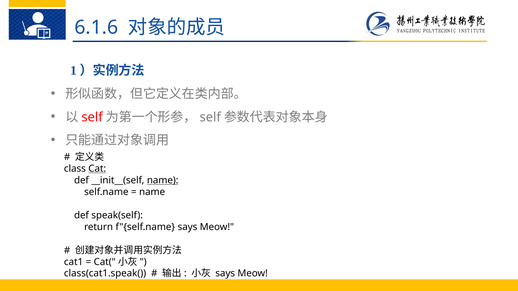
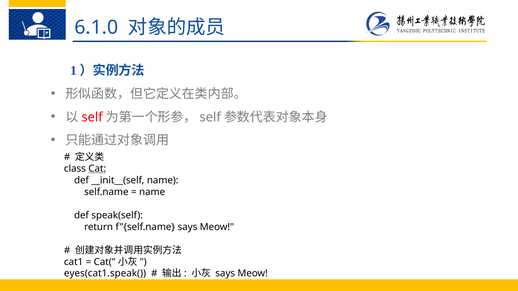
6.1.6: 6.1.6 -> 6.1.0 (96, 27)
name underline: present -> none (163, 181)
class(cat1.speak(: class(cat1.speak( -> eyes(cat1.speak( (105, 274)
